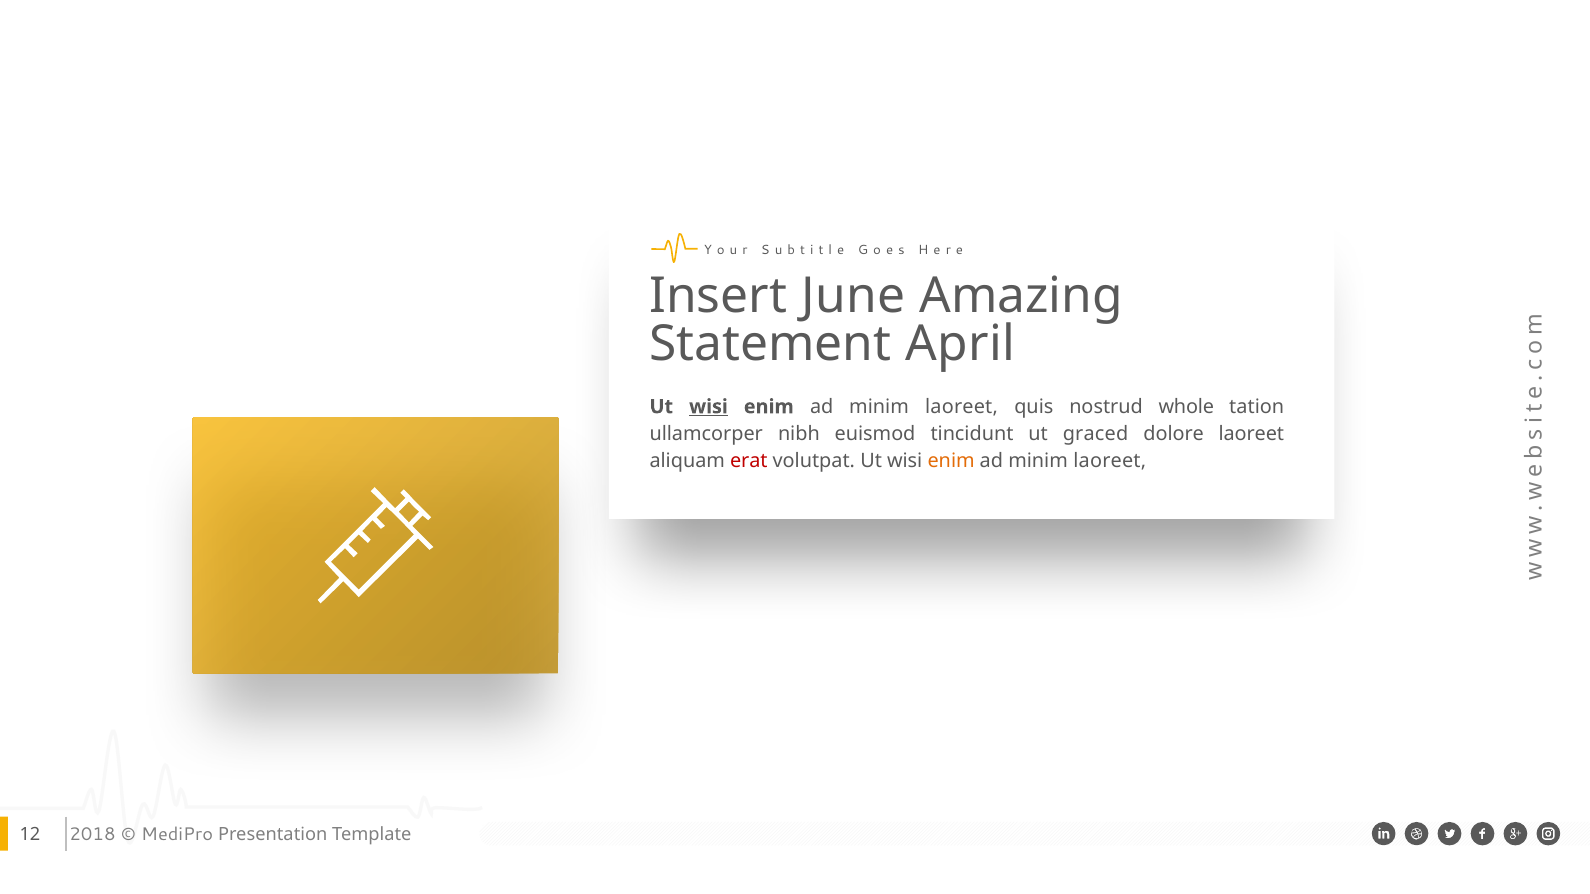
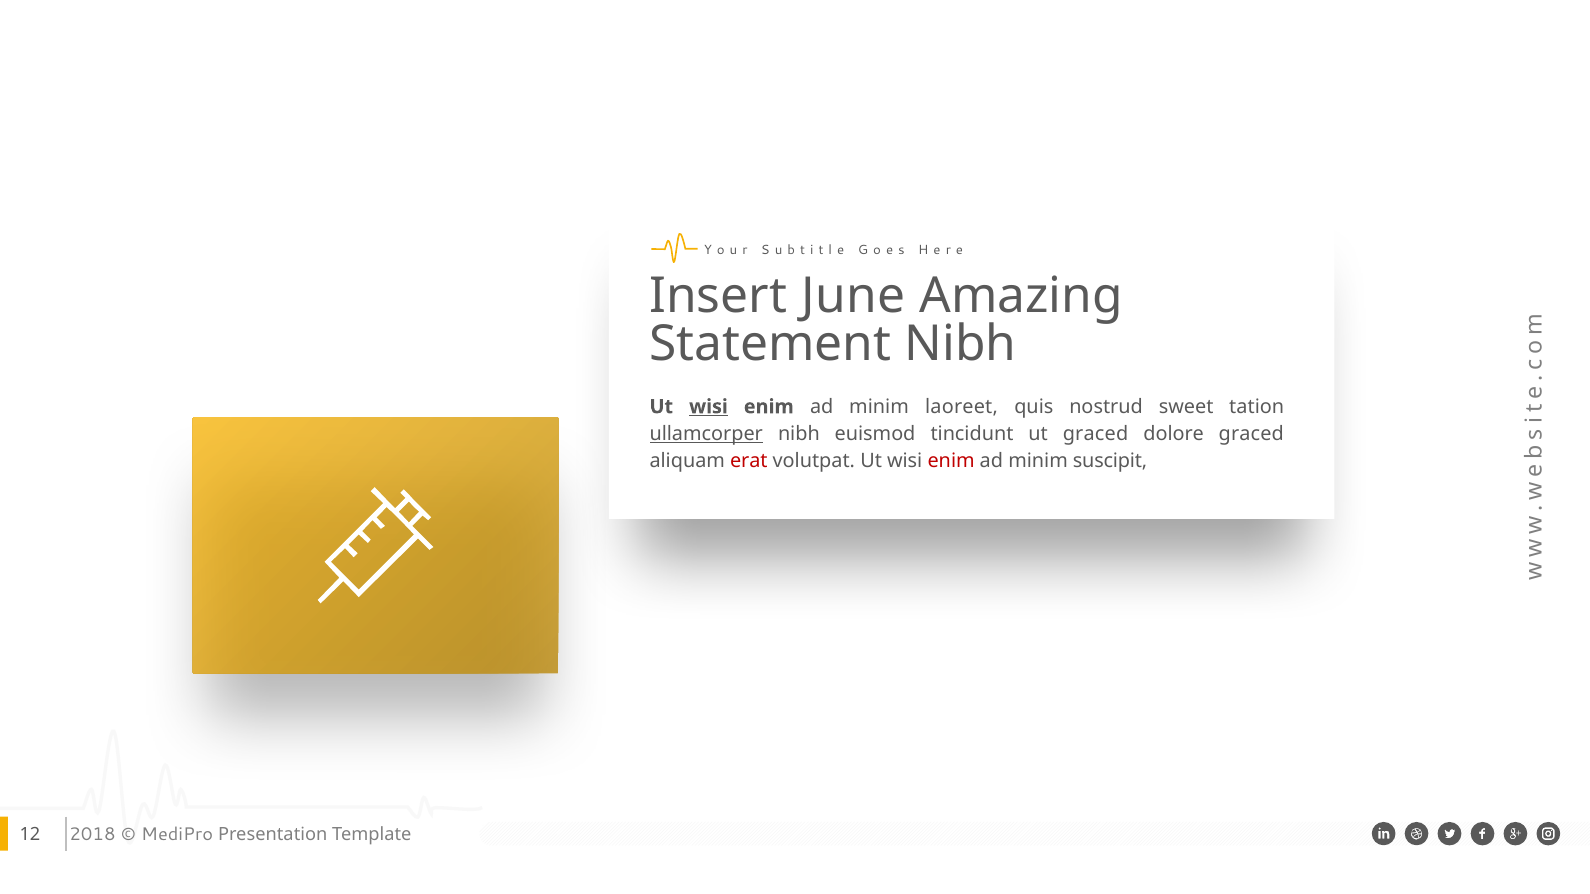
Statement April: April -> Nibh (961, 344)
whole: whole -> sweet (1186, 407)
ullamcorper underline: none -> present (706, 434)
dolore laoreet: laoreet -> graced (1251, 434)
enim colour: orange -> red (951, 461)
laoreet: laoreet -> suscipit (1110, 461)
